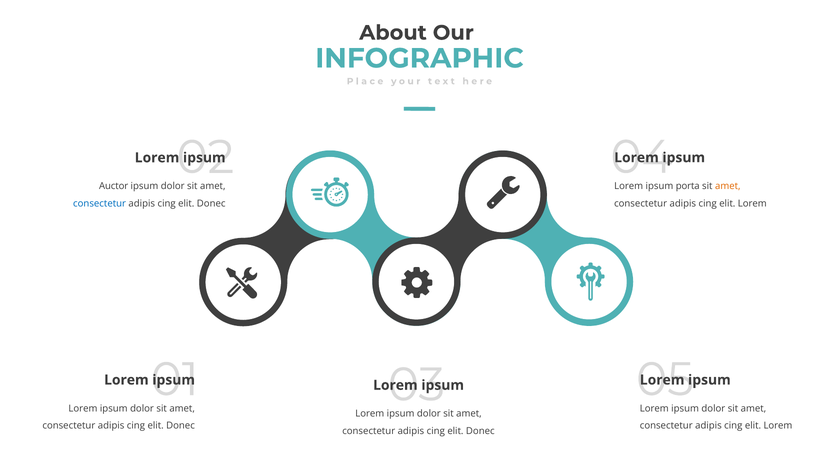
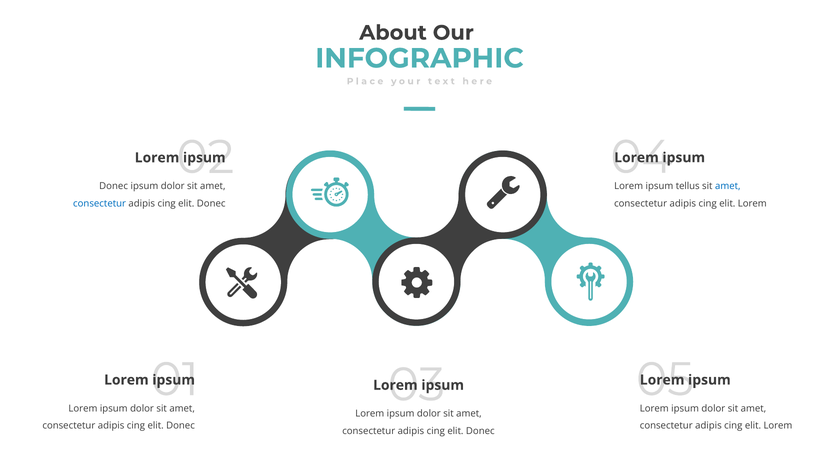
porta: porta -> tellus (688, 186)
amet colour: orange -> blue (728, 186)
Auctor: Auctor -> Donec (114, 186)
